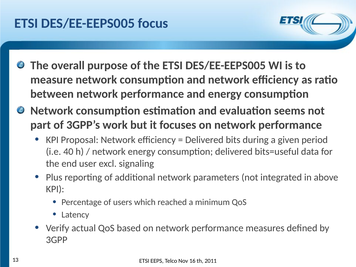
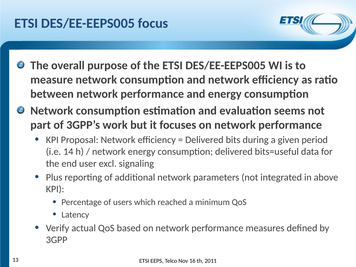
40: 40 -> 14 (68, 152)
